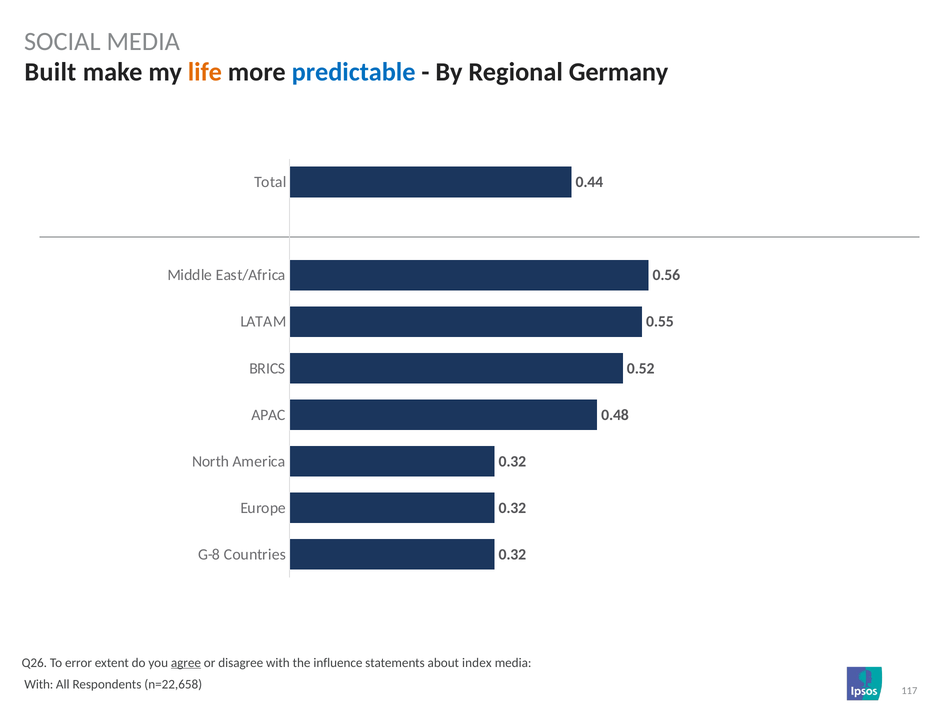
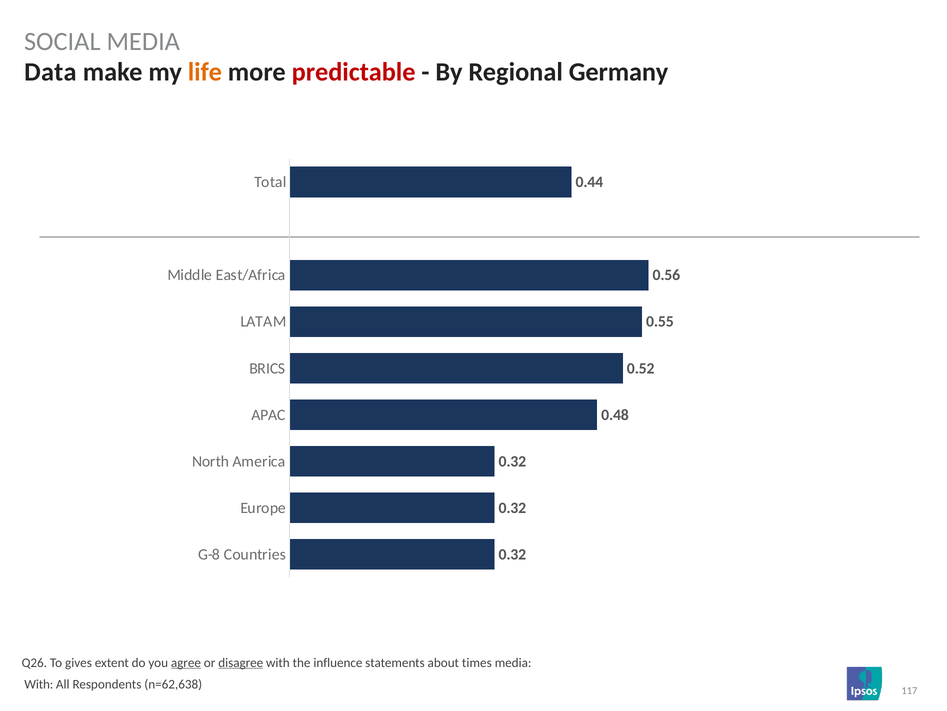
Built: Built -> Data (50, 72)
predictable colour: blue -> red (354, 72)
error: error -> gives (78, 662)
disagree underline: none -> present (241, 662)
index: index -> times (477, 662)
n=22,658: n=22,658 -> n=62,638 (173, 684)
